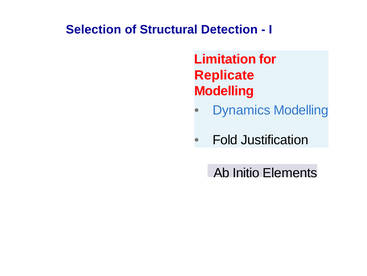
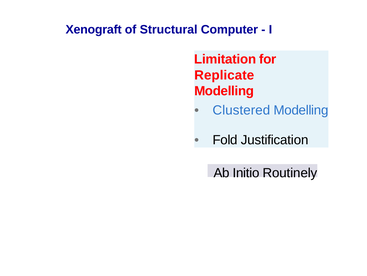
Selection: Selection -> Xenograft (94, 30)
Detection: Detection -> Computer (229, 30)
Dynamics: Dynamics -> Clustered (241, 110)
Elements: Elements -> Routinely (290, 173)
